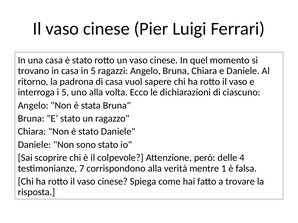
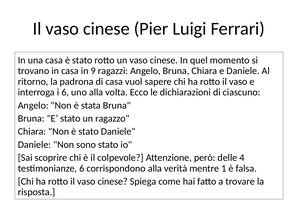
in 5: 5 -> 9 (93, 71)
i 5: 5 -> 6 (65, 92)
testimonianze 7: 7 -> 6 (82, 169)
